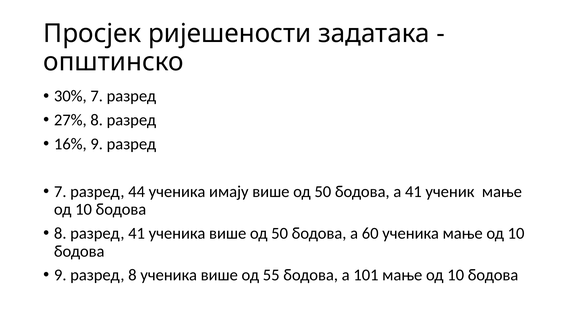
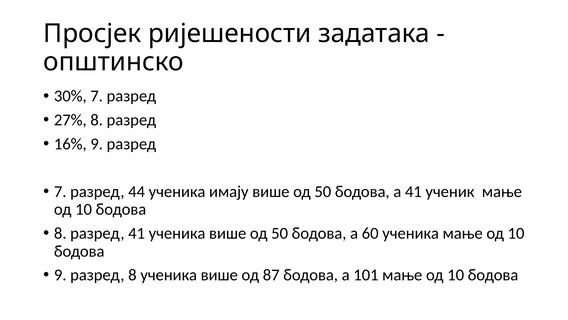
55: 55 -> 87 (271, 275)
